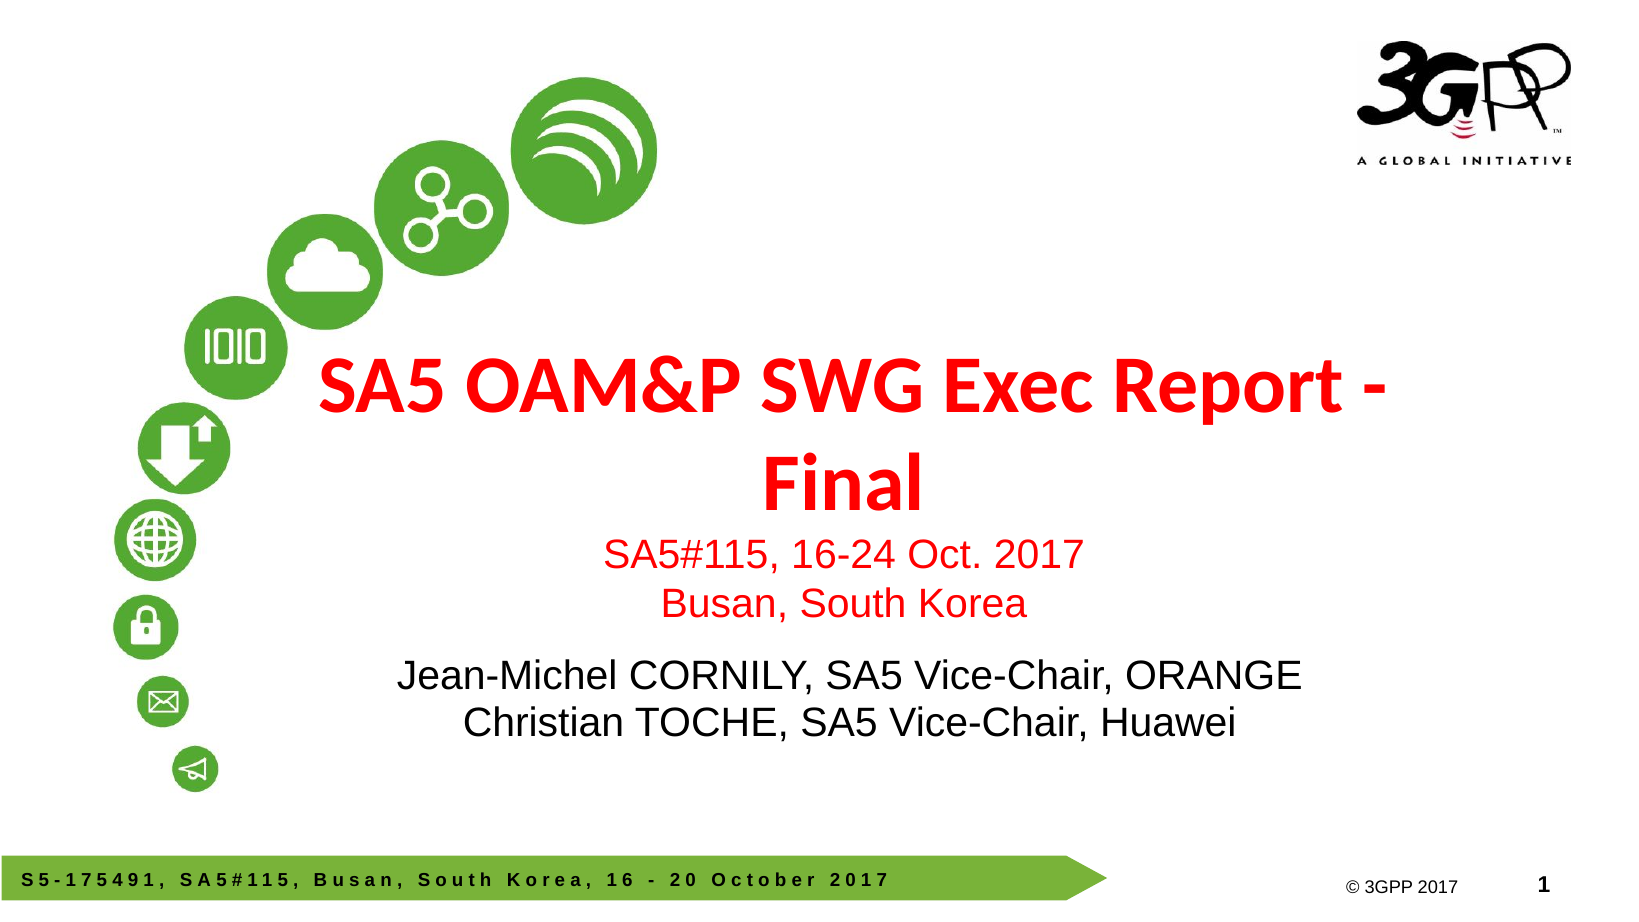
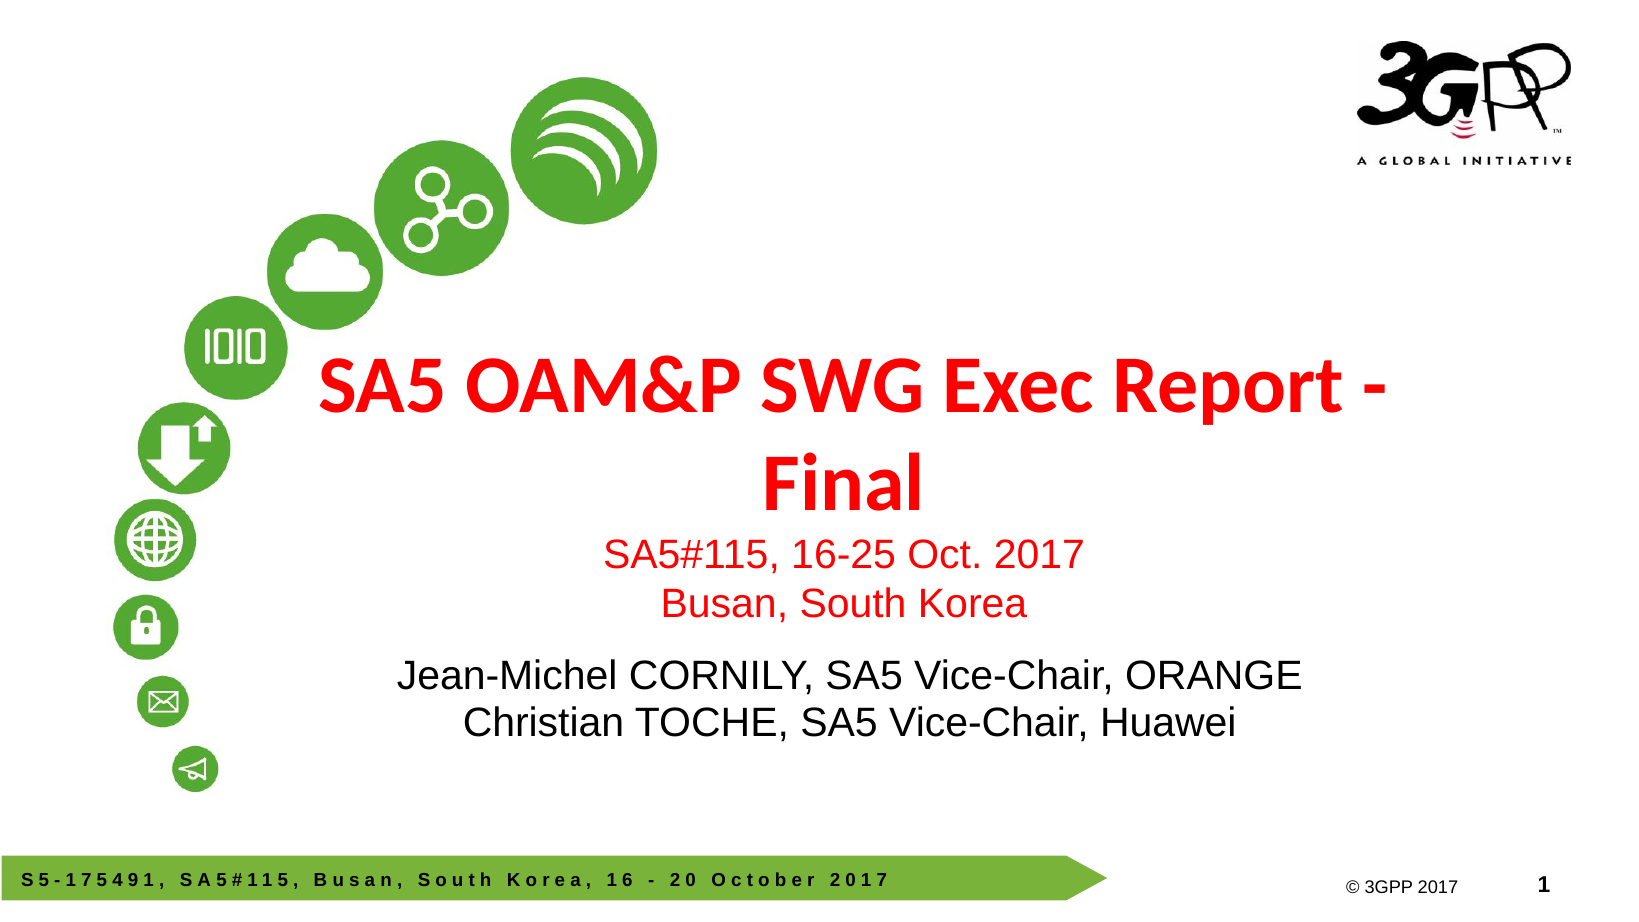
16-24: 16-24 -> 16-25 (844, 554)
